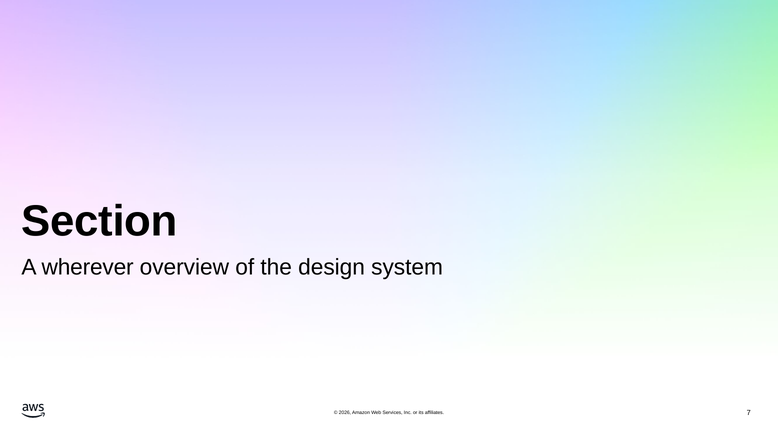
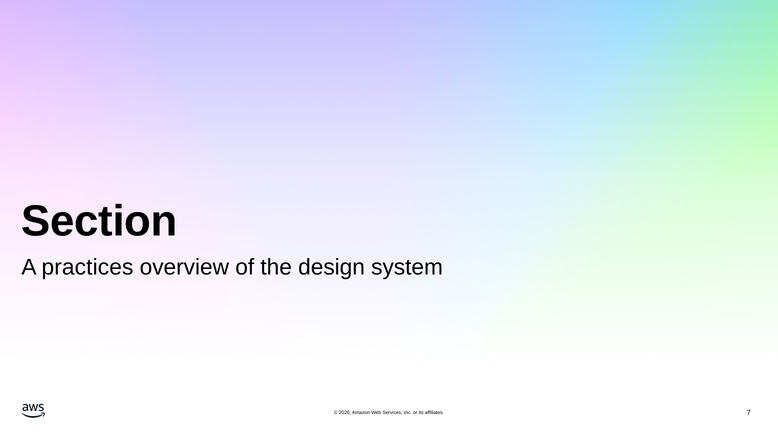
wherever: wherever -> practices (87, 268)
